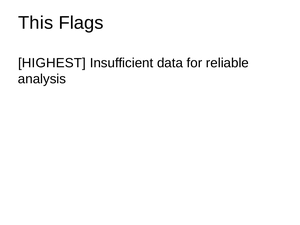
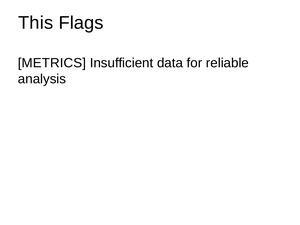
HIGHEST: HIGHEST -> METRICS (52, 63)
